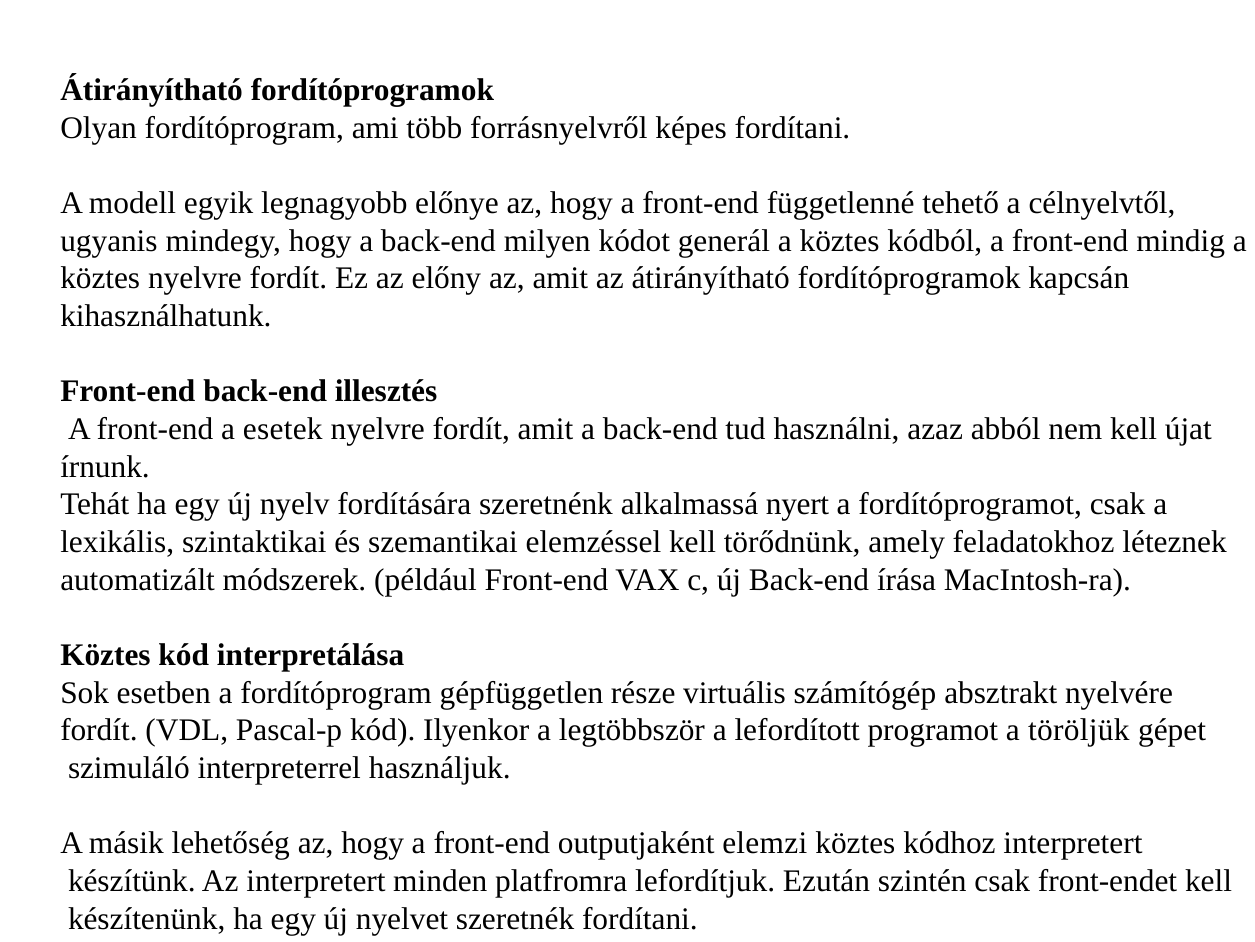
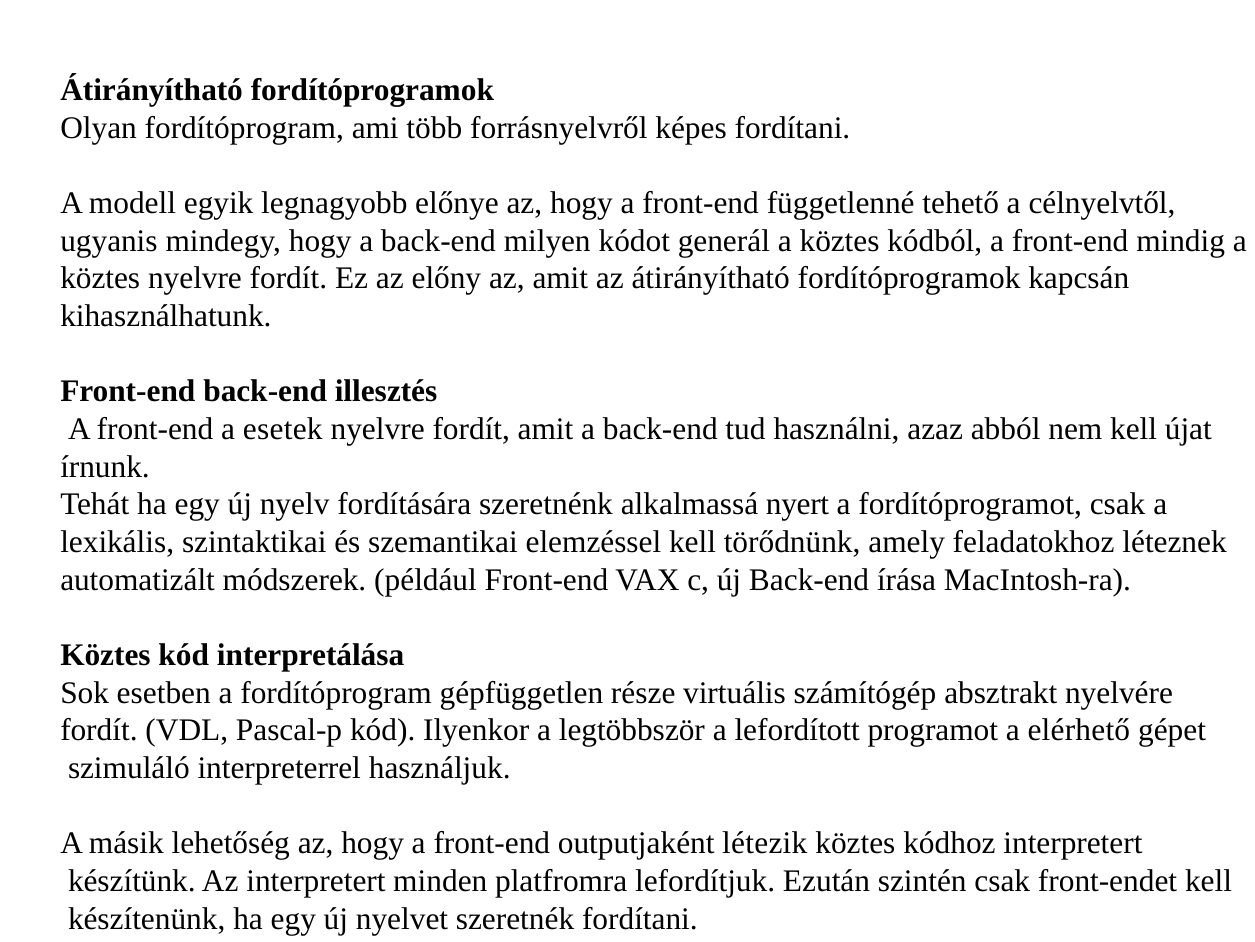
töröljük: töröljük -> elérhető (1079, 730)
elemzi: elemzi -> létezik (765, 843)
